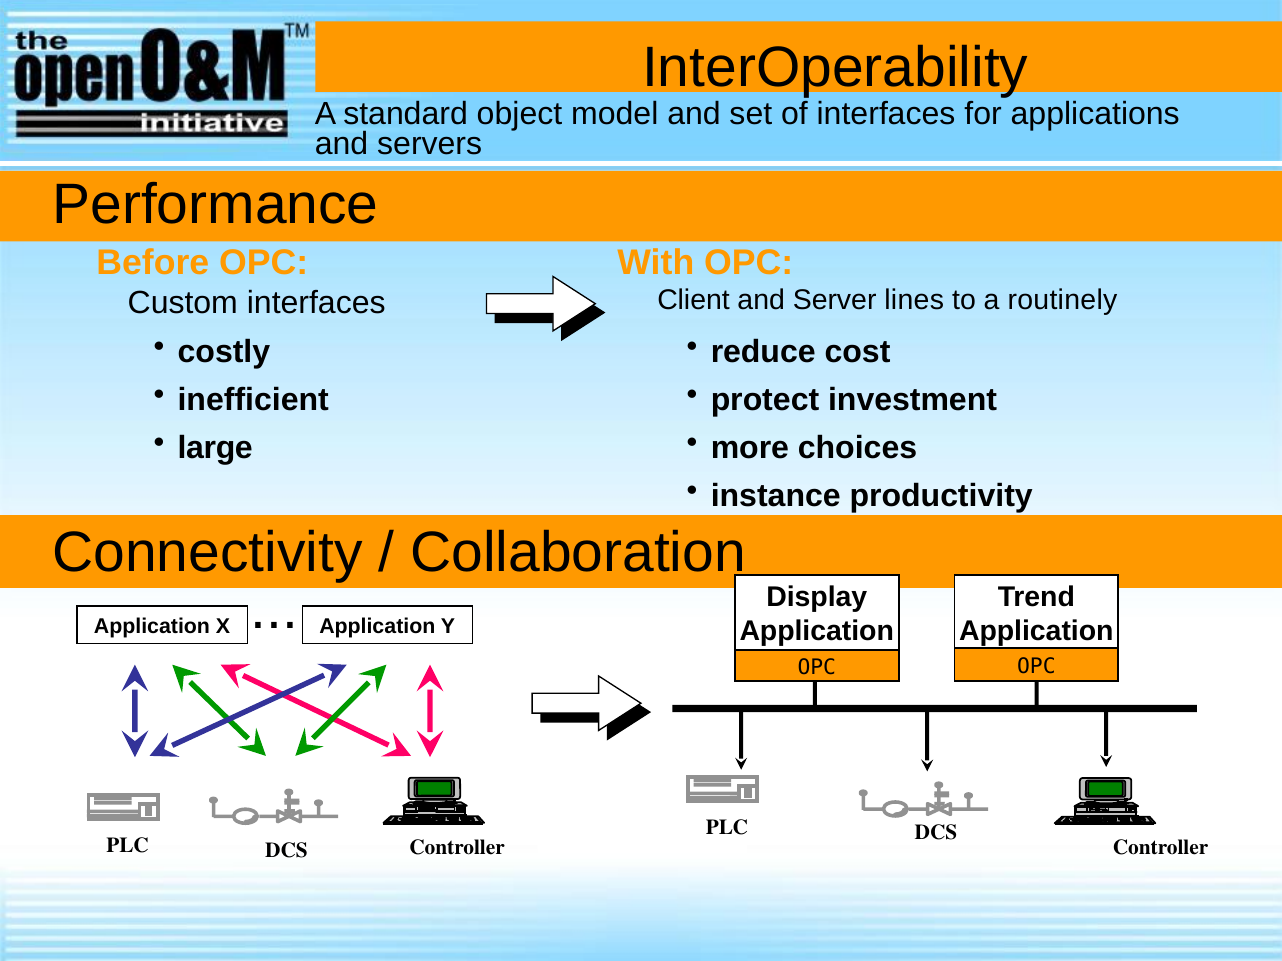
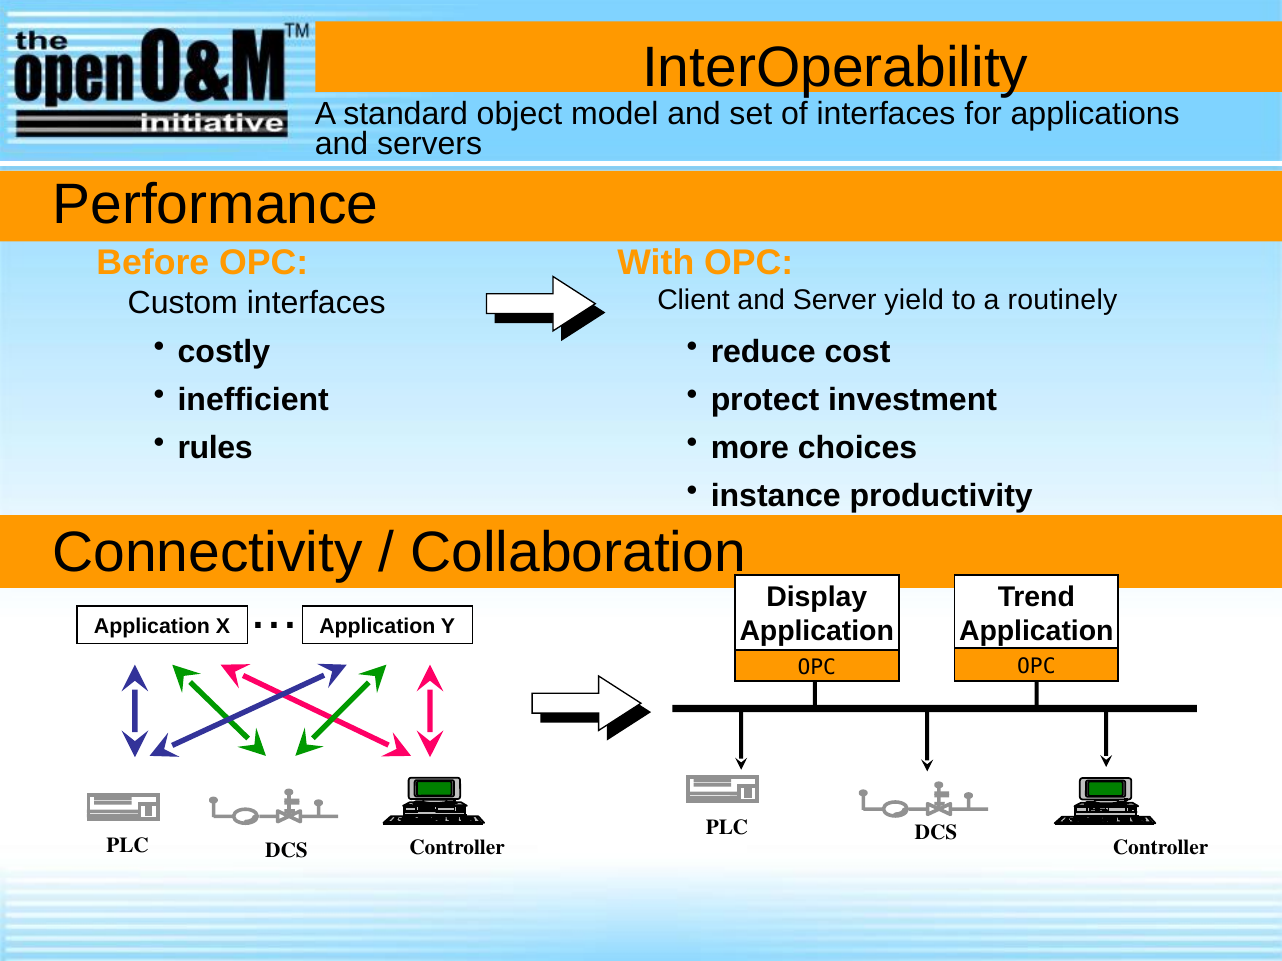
lines: lines -> yield (914, 300)
large: large -> rules (215, 448)
